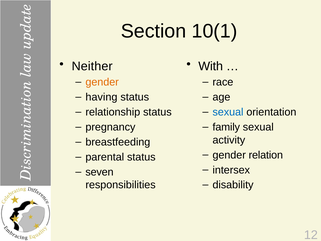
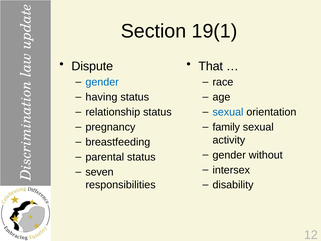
10(1: 10(1 -> 19(1 (215, 31)
Neither: Neither -> Dispute (92, 66)
With: With -> That (211, 66)
gender colour: orange -> blue (102, 82)
relation: relation -> without (266, 155)
